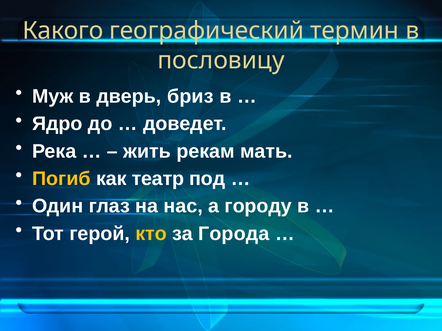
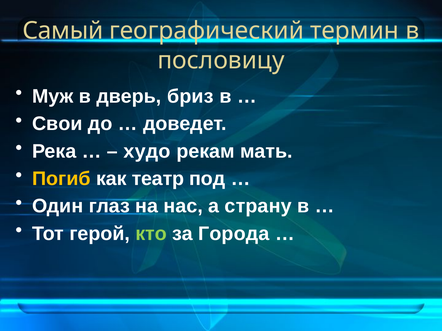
Какого: Какого -> Самый (63, 31)
Ядро: Ядро -> Свои (57, 124)
жить: жить -> худо (147, 151)
городу: городу -> страну (258, 206)
кто colour: yellow -> light green (151, 234)
